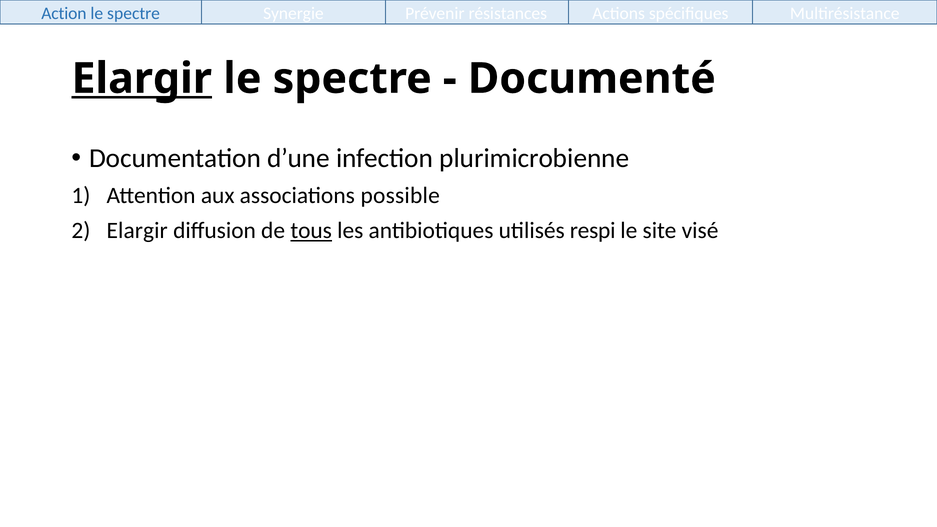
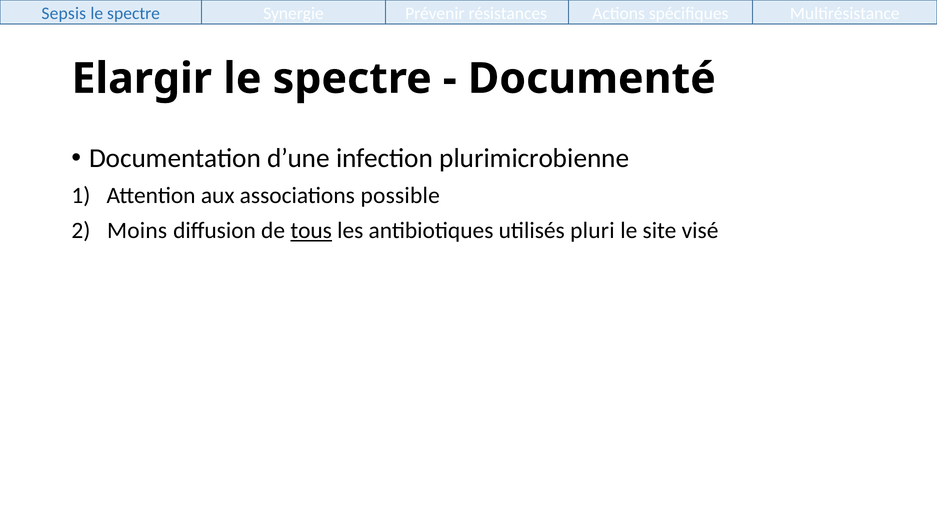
Action: Action -> Sepsis (64, 13)
Elargir underline: present -> none (142, 79)
Elargir: Elargir -> Moins (137, 231)
respi: respi -> pluri (592, 231)
